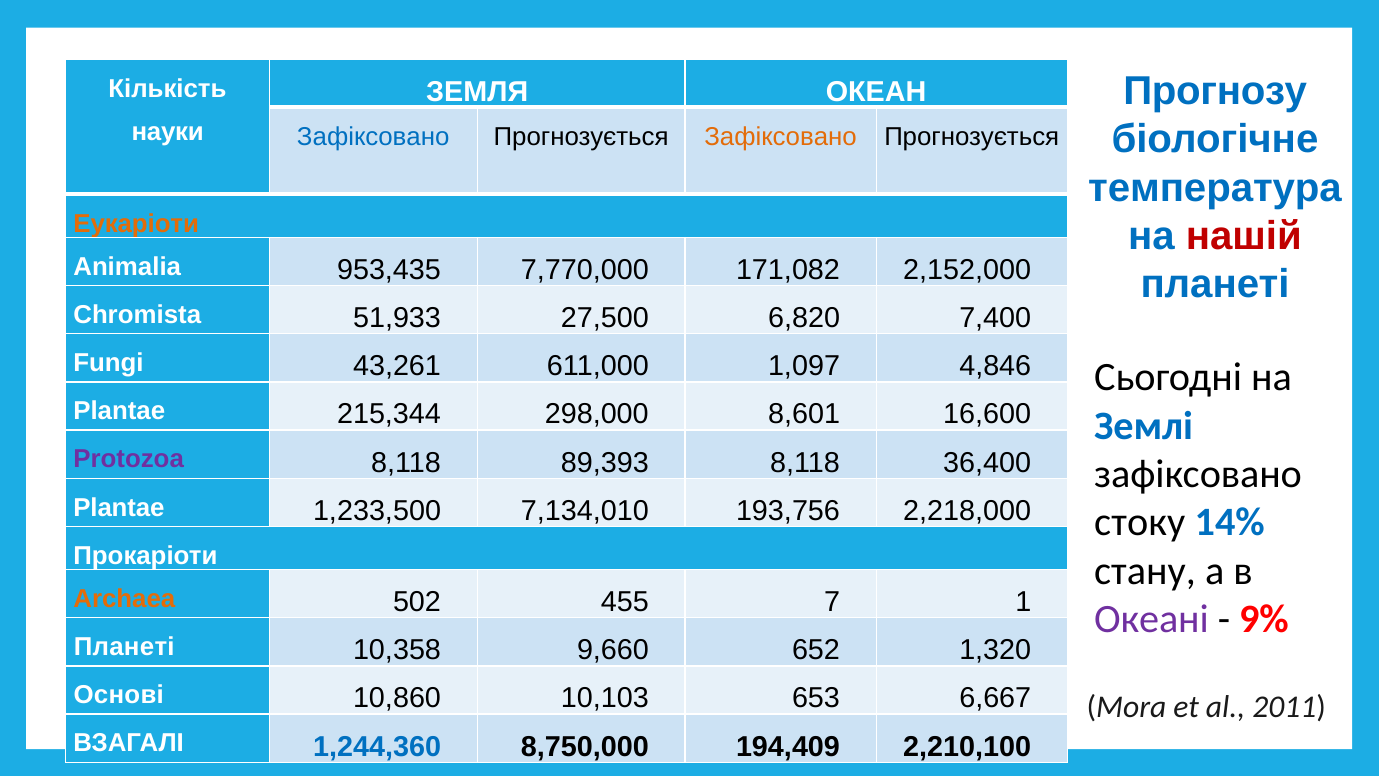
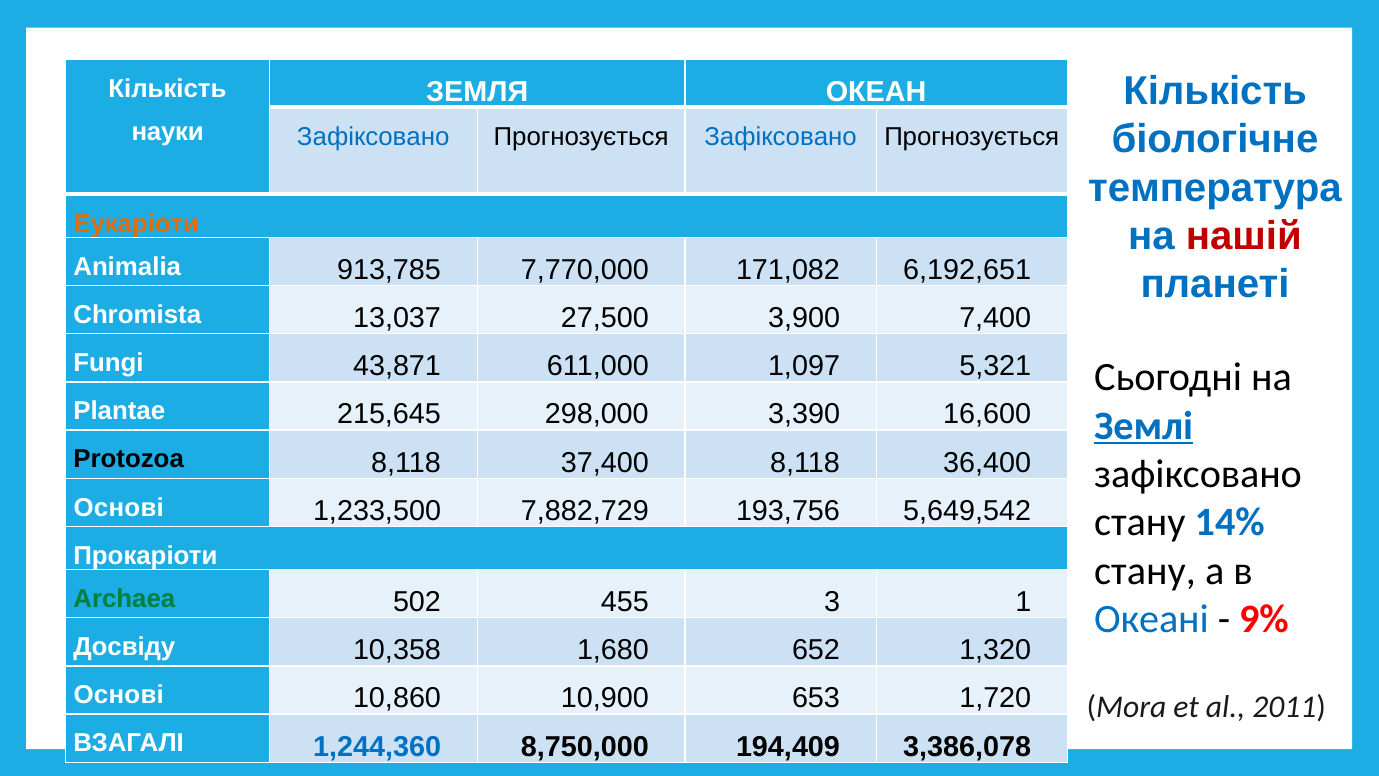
Прогнозу: Прогнозу -> Кількість (1215, 91)
Зафіксовано colour: orange -> blue (781, 137)
953,435: 953,435 -> 913,785 (389, 270)
2,152,000: 2,152,000 -> 6,192,651 (967, 270)
51,933: 51,933 -> 13,037 (397, 318)
6,820: 6,820 -> 3,900 (804, 318)
43,261: 43,261 -> 43,871 (397, 366)
4,846: 4,846 -> 5,321 (995, 366)
215,344: 215,344 -> 215,645 (389, 414)
8,601: 8,601 -> 3,390 (804, 414)
Землі underline: none -> present (1144, 426)
Protozoa colour: purple -> black (129, 459)
89,393: 89,393 -> 37,400 (605, 463)
Plantae: Plantae -> Основі (119, 507)
7,134,010: 7,134,010 -> 7,882,729 (585, 511)
2,218,000: 2,218,000 -> 5,649,542 (967, 511)
стоку: стоку -> стану (1140, 522)
Archaea colour: orange -> green (124, 599)
7: 7 -> 3 (832, 602)
Океані colour: purple -> blue (1151, 619)
Планеті: Планеті -> Досвіду (124, 647)
9,660: 9,660 -> 1,680 (613, 650)
10,103: 10,103 -> 10,900 (605, 698)
6,667: 6,667 -> 1,720 (995, 698)
2,210,100: 2,210,100 -> 3,386,078 (967, 746)
